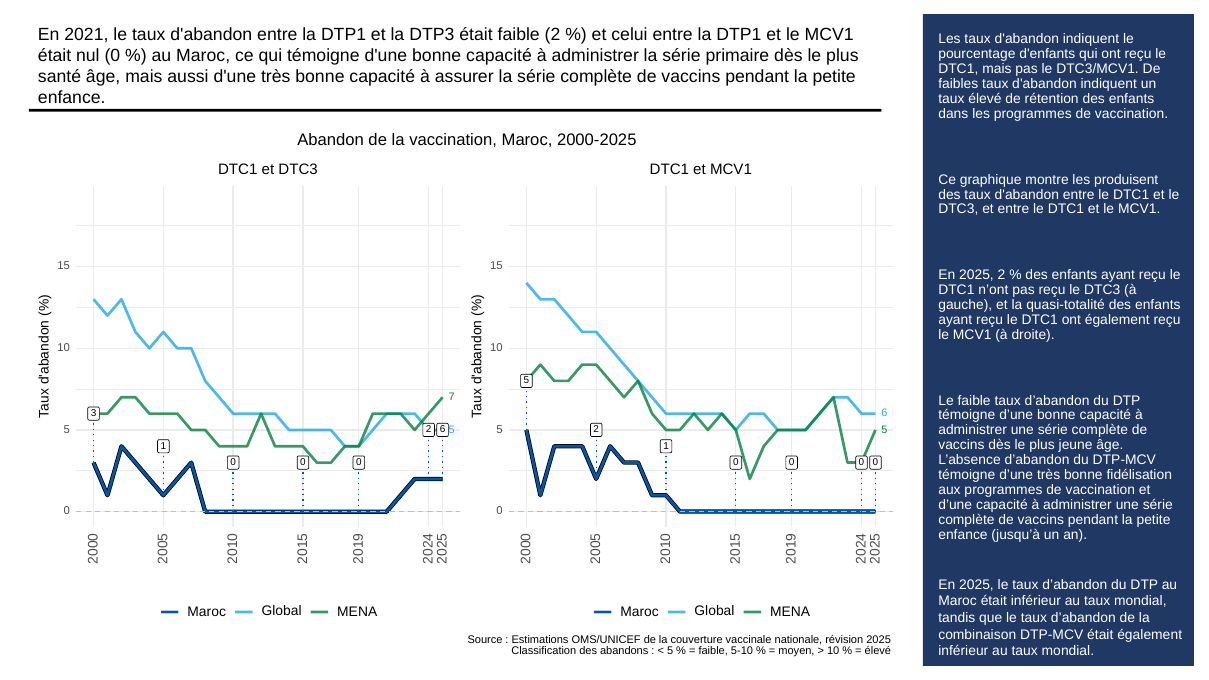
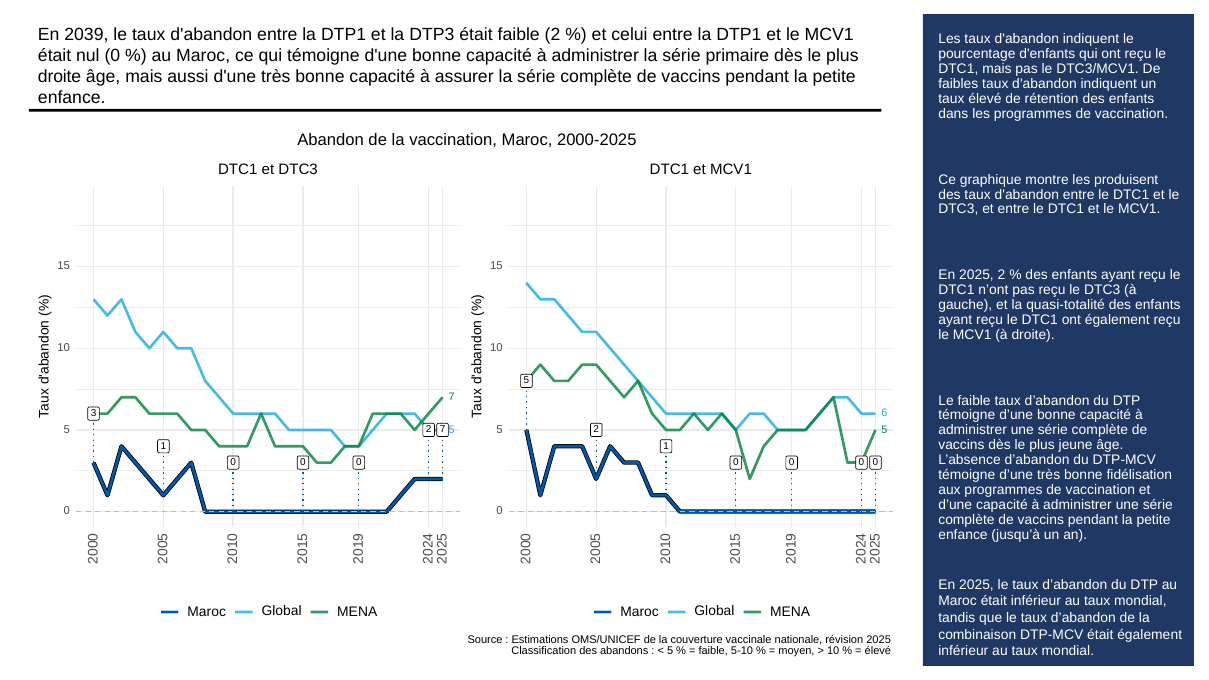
2021: 2021 -> 2039 (86, 34)
santé: santé -> droite (60, 77)
2 6: 6 -> 7 (443, 430)
